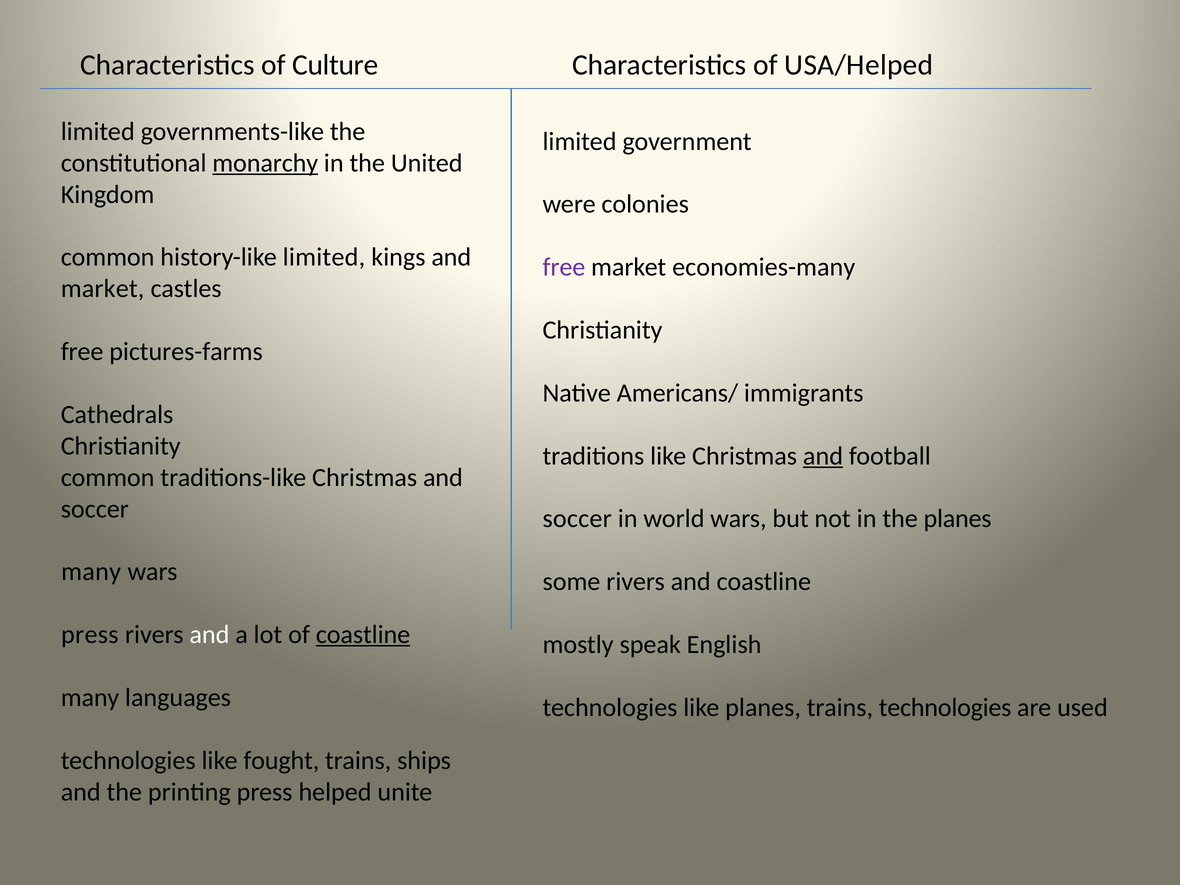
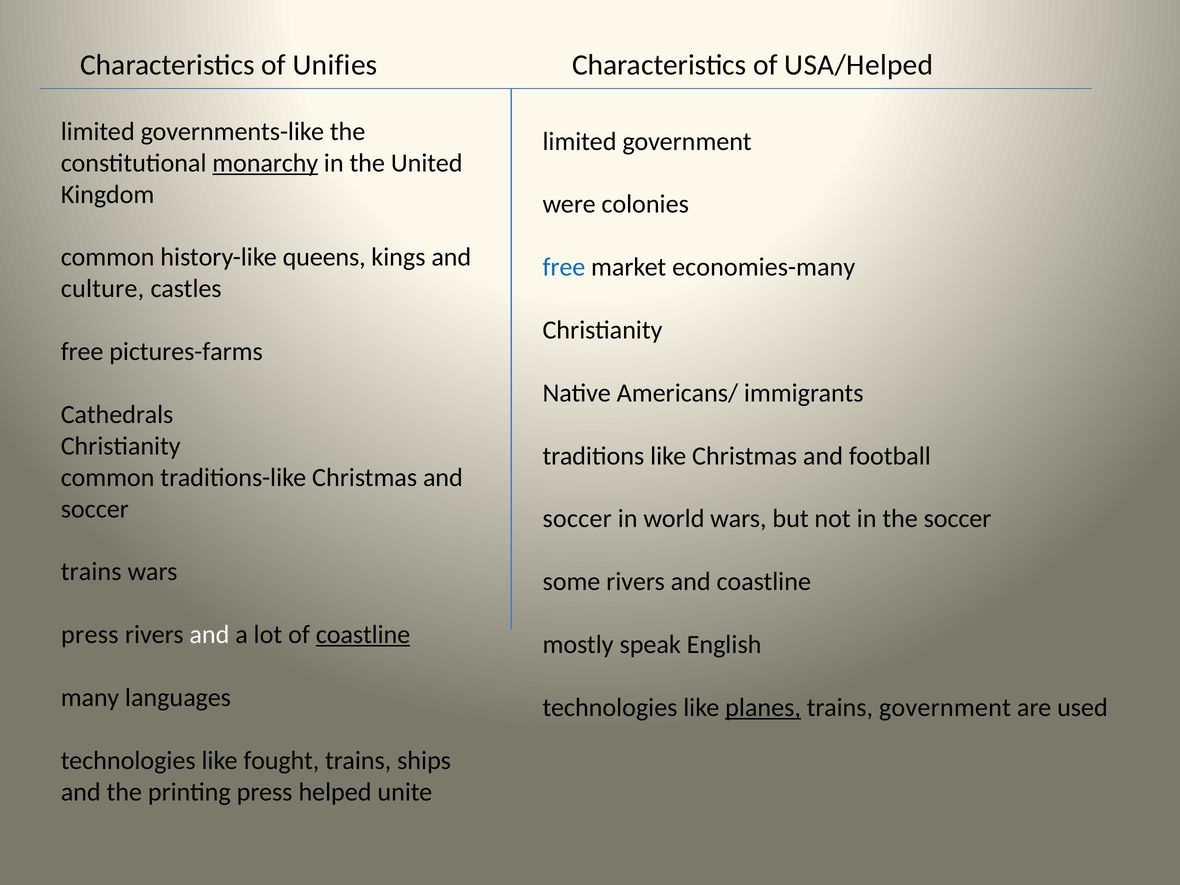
Culture: Culture -> Unifies (335, 65)
history-like limited: limited -> queens (324, 257)
free colour: purple -> blue (564, 267)
market: market -> culture (103, 289)
and underline: present -> none (823, 456)
the planes: planes -> soccer (957, 519)
many: many -> trains (91, 572)
planes underline: none -> present (763, 707)
trains technologies: technologies -> government (945, 707)
